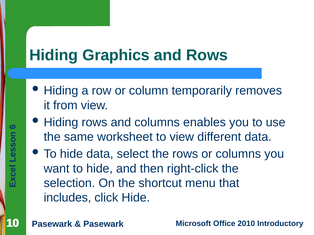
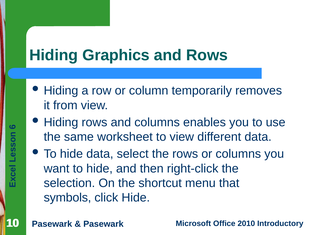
includes: includes -> symbols (67, 198)
